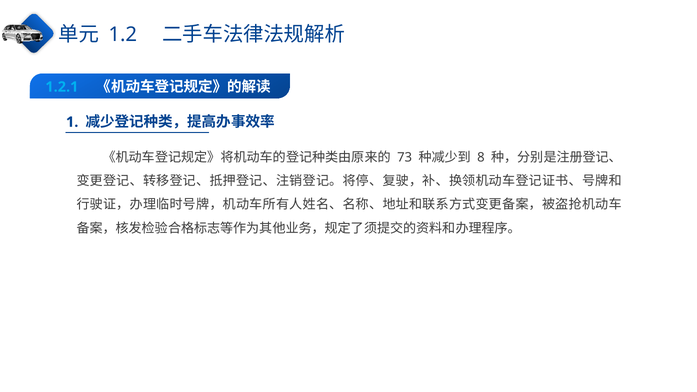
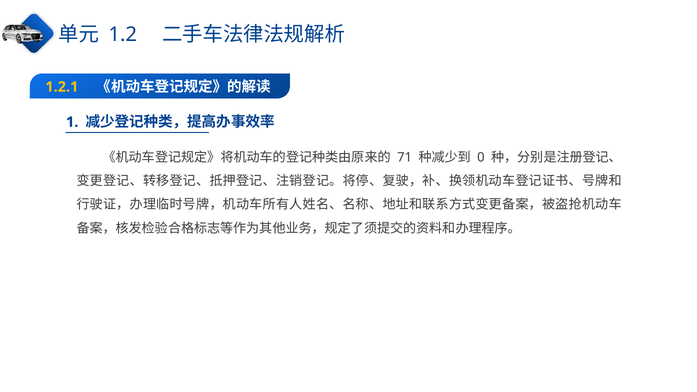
1.2.1 colour: light blue -> yellow (62, 87)
73: 73 -> 71 (405, 158)
8: 8 -> 0 (481, 158)
